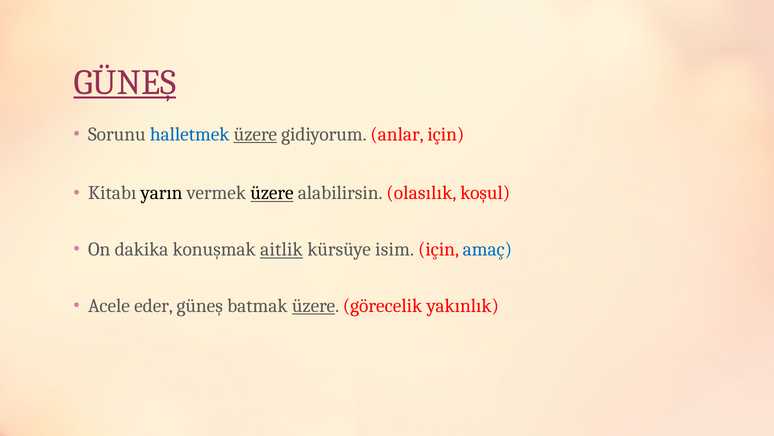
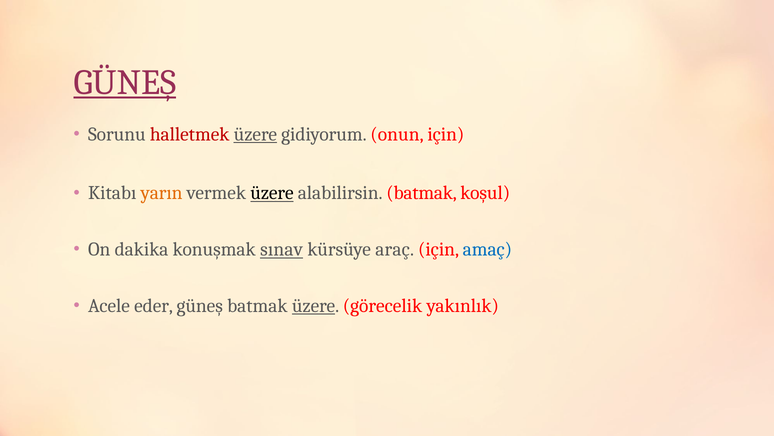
halletmek colour: blue -> red (190, 134)
anlar: anlar -> onun (397, 134)
yarın colour: black -> orange (162, 193)
alabilirsin olasılık: olasılık -> batmak (422, 193)
aitlik: aitlik -> sınav (281, 249)
isim: isim -> araç (395, 249)
